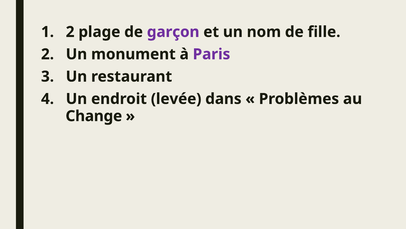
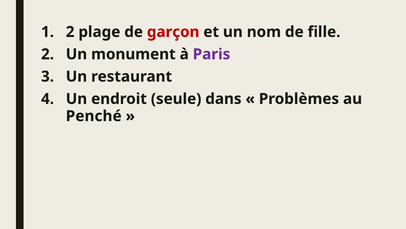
garçon colour: purple -> red (173, 32)
levée: levée -> seule (176, 99)
Change: Change -> Penché (94, 116)
